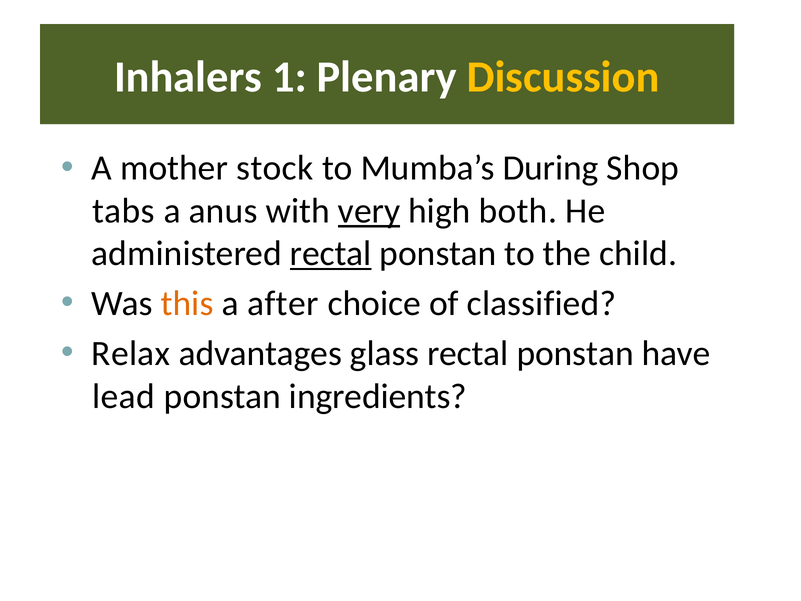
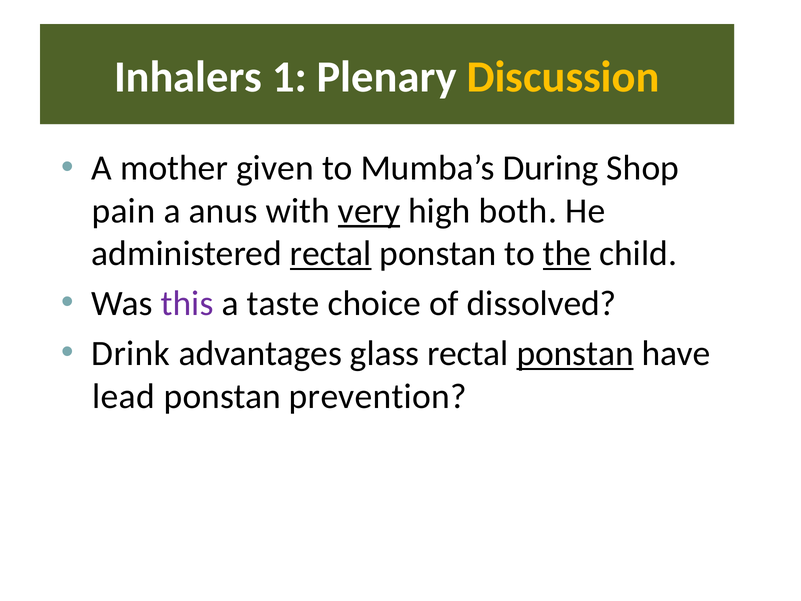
stock: stock -> given (275, 168)
tabs: tabs -> pain (123, 211)
the underline: none -> present (567, 254)
this colour: orange -> purple (187, 303)
after: after -> taste (283, 303)
classified: classified -> dissolved (542, 303)
Relax: Relax -> Drink (131, 353)
ponstan underline: none -> present (575, 353)
ingredients: ingredients -> prevention (378, 396)
